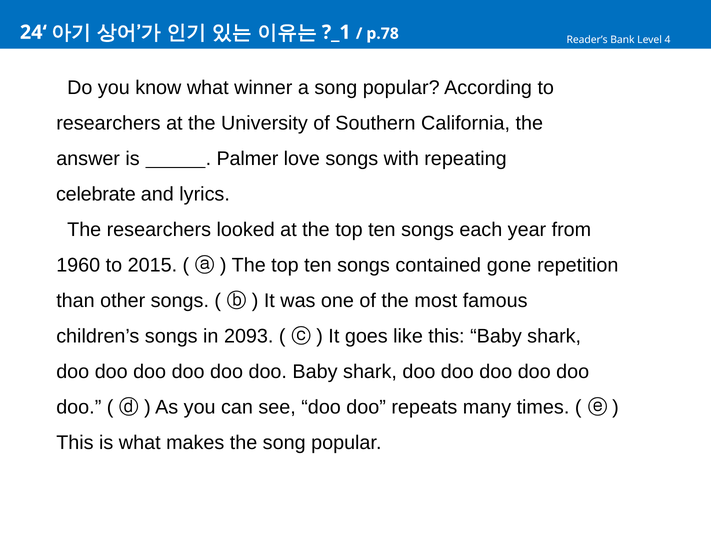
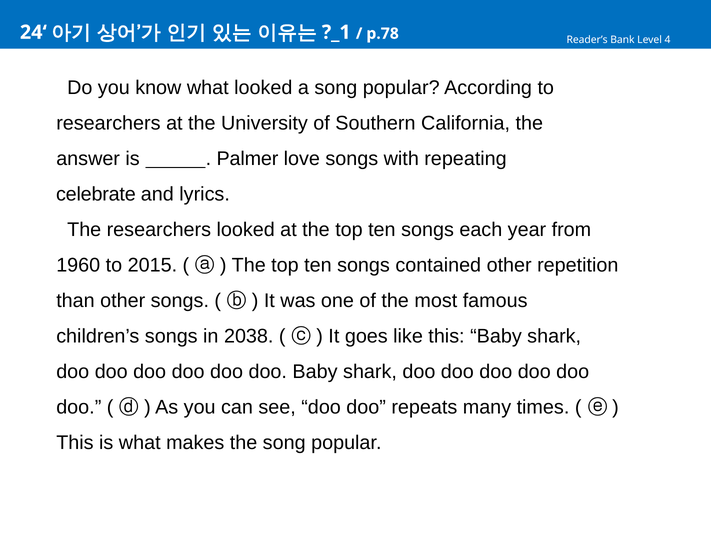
what winner: winner -> looked (263, 88)
contained gone: gone -> other (509, 265)
2093: 2093 -> 2038 (249, 336)
